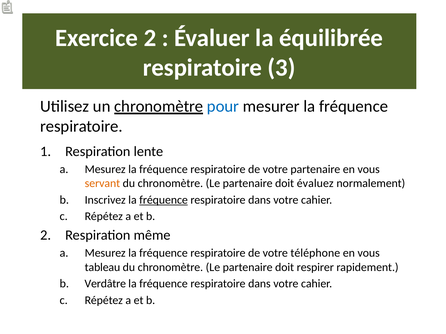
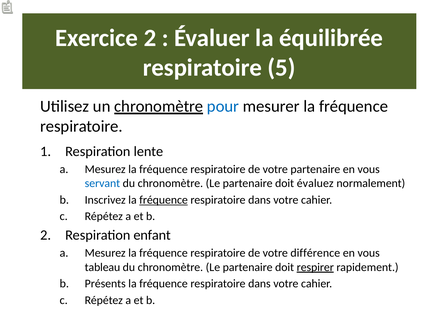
3: 3 -> 5 (282, 68)
servant colour: orange -> blue (102, 184)
même: même -> enfant (152, 236)
téléphone: téléphone -> différence (315, 253)
respirer underline: none -> present (315, 268)
Verdâtre: Verdâtre -> Présents (105, 284)
